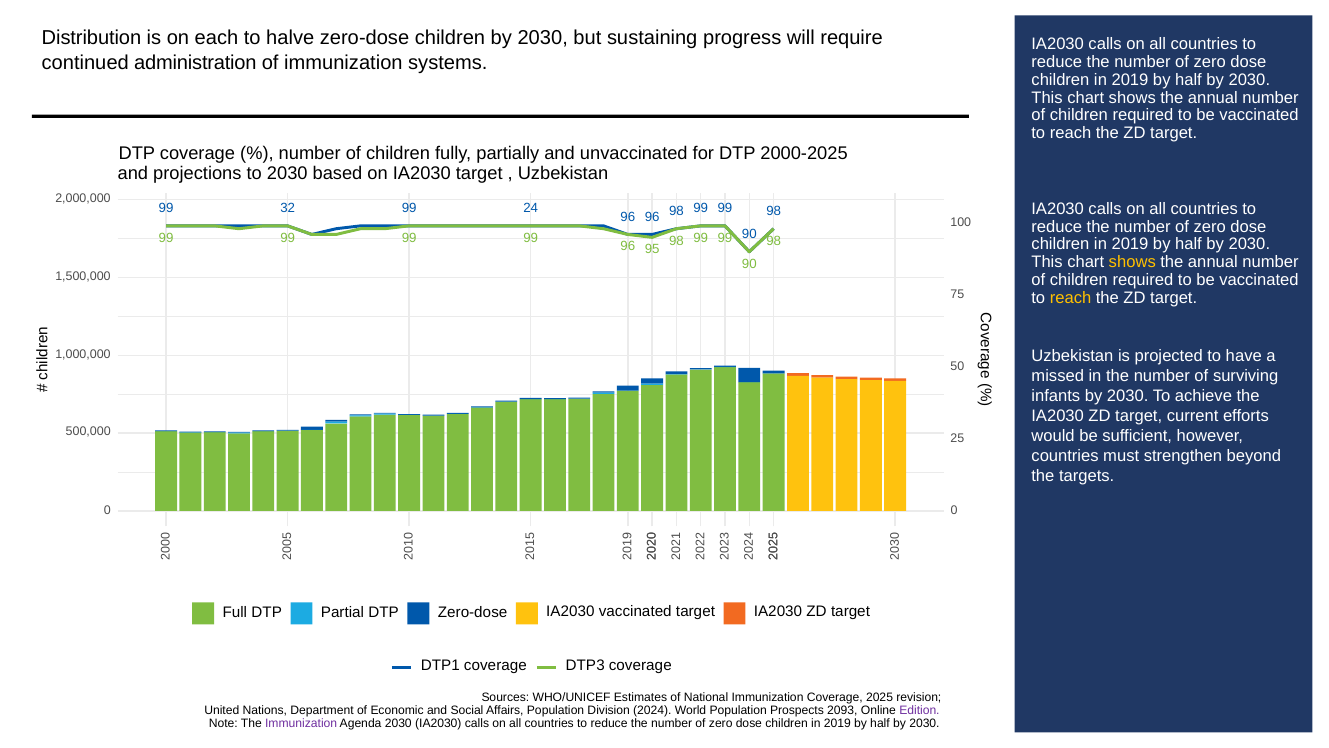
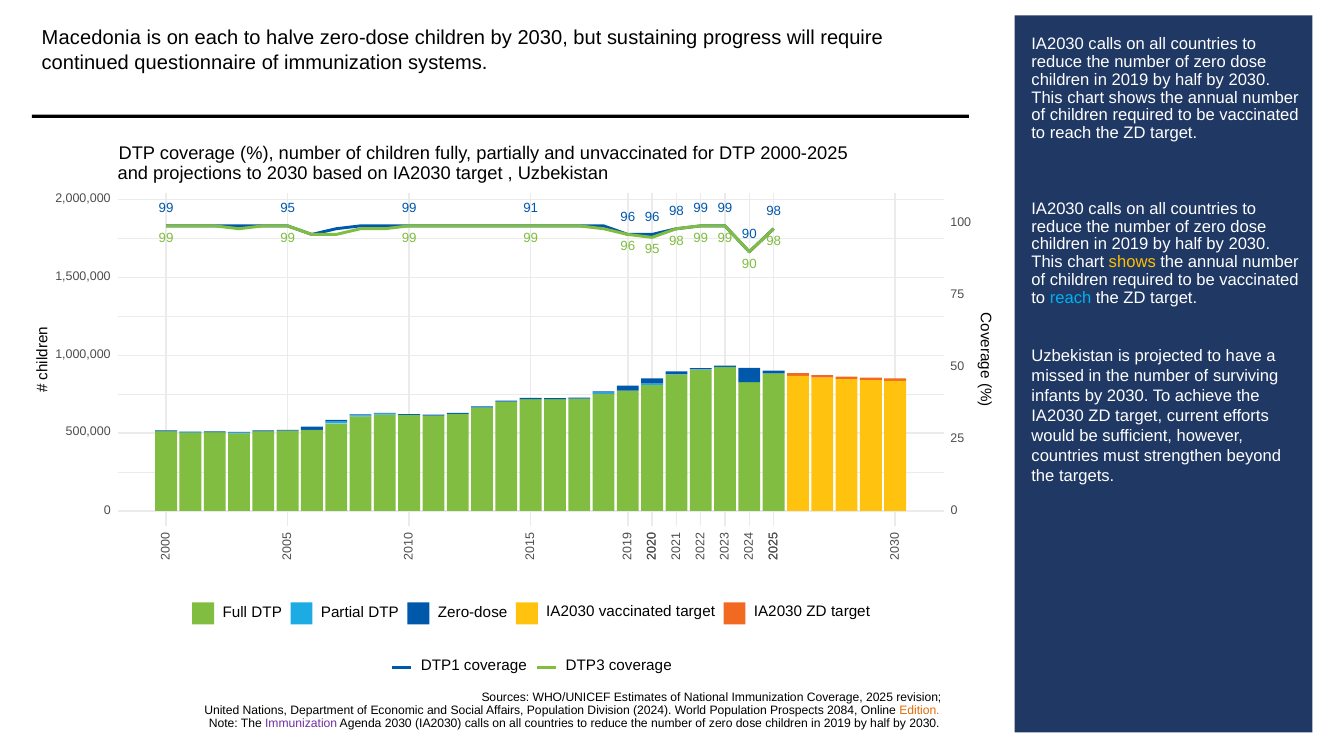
Distribution: Distribution -> Macedonia (91, 38)
administration: administration -> questionnaire (195, 62)
99 32: 32 -> 95 (288, 208)
24: 24 -> 91 (531, 208)
reach colour: yellow -> light blue (1071, 298)
2093: 2093 -> 2084 (842, 710)
Edition colour: purple -> orange (919, 710)
